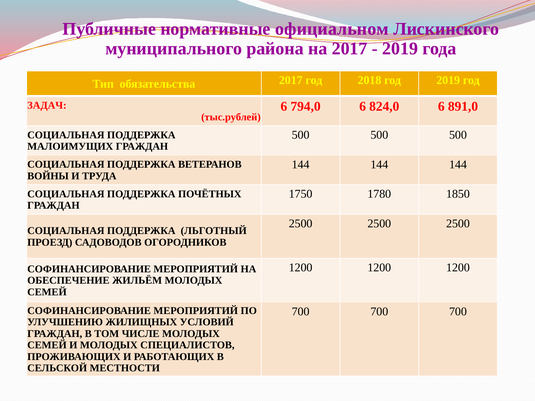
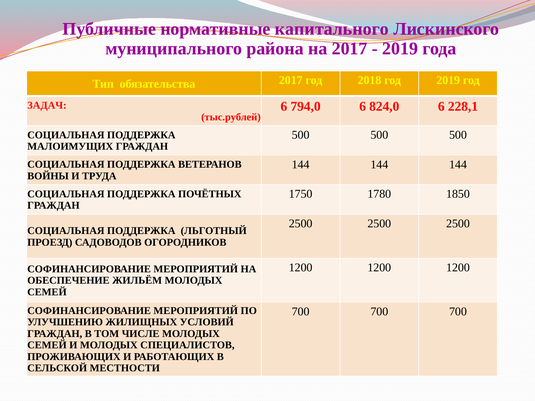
официальном: официальном -> капитального (332, 29)
891,0: 891,0 -> 228,1 (463, 106)
